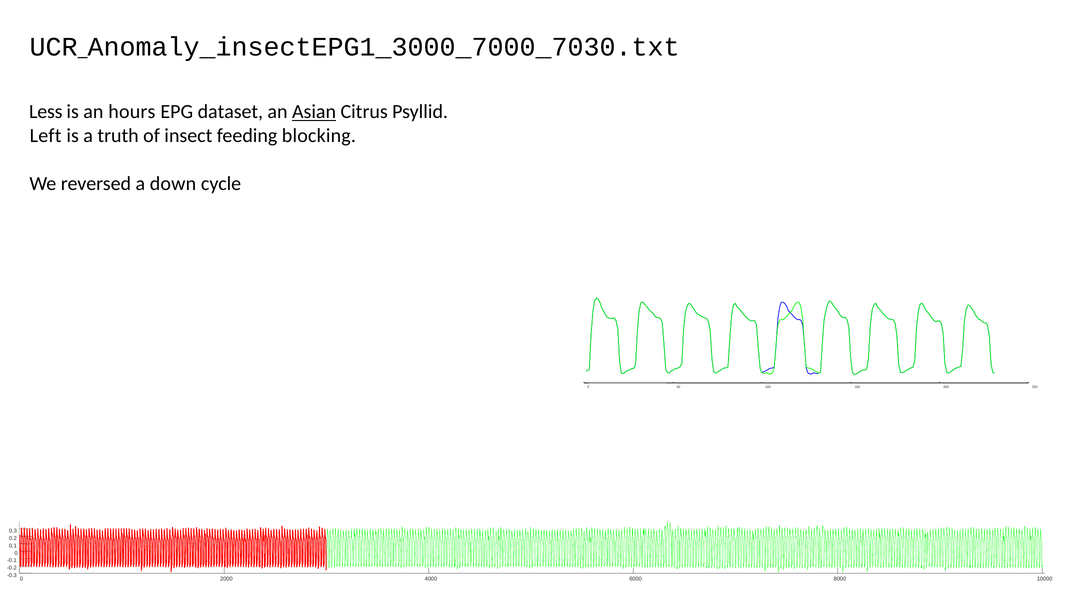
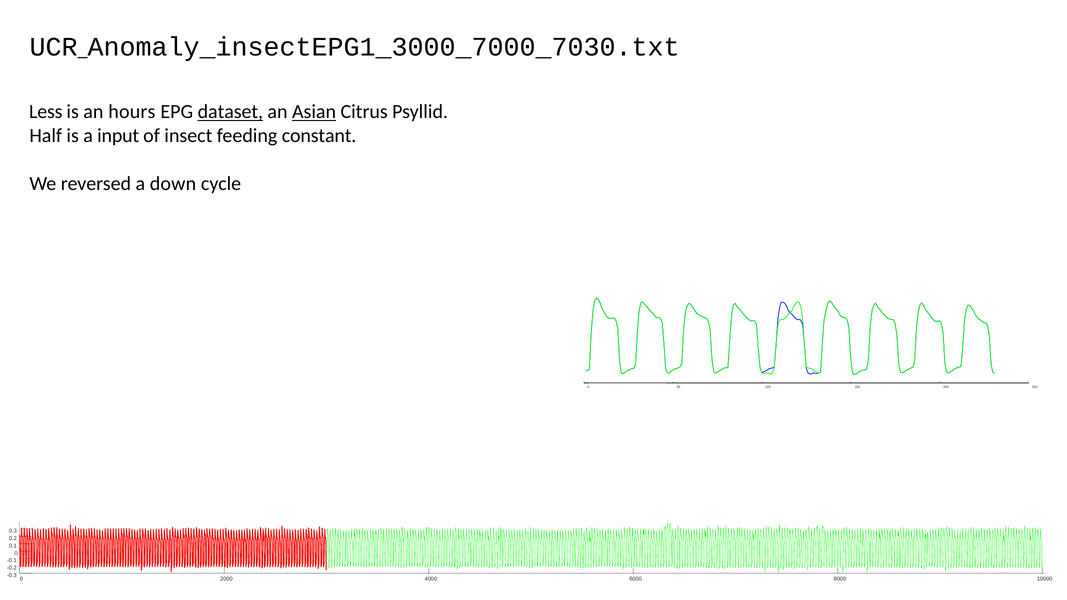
dataset underline: none -> present (230, 112)
Left: Left -> Half (46, 136)
truth: truth -> input (118, 136)
blocking: blocking -> constant (319, 136)
